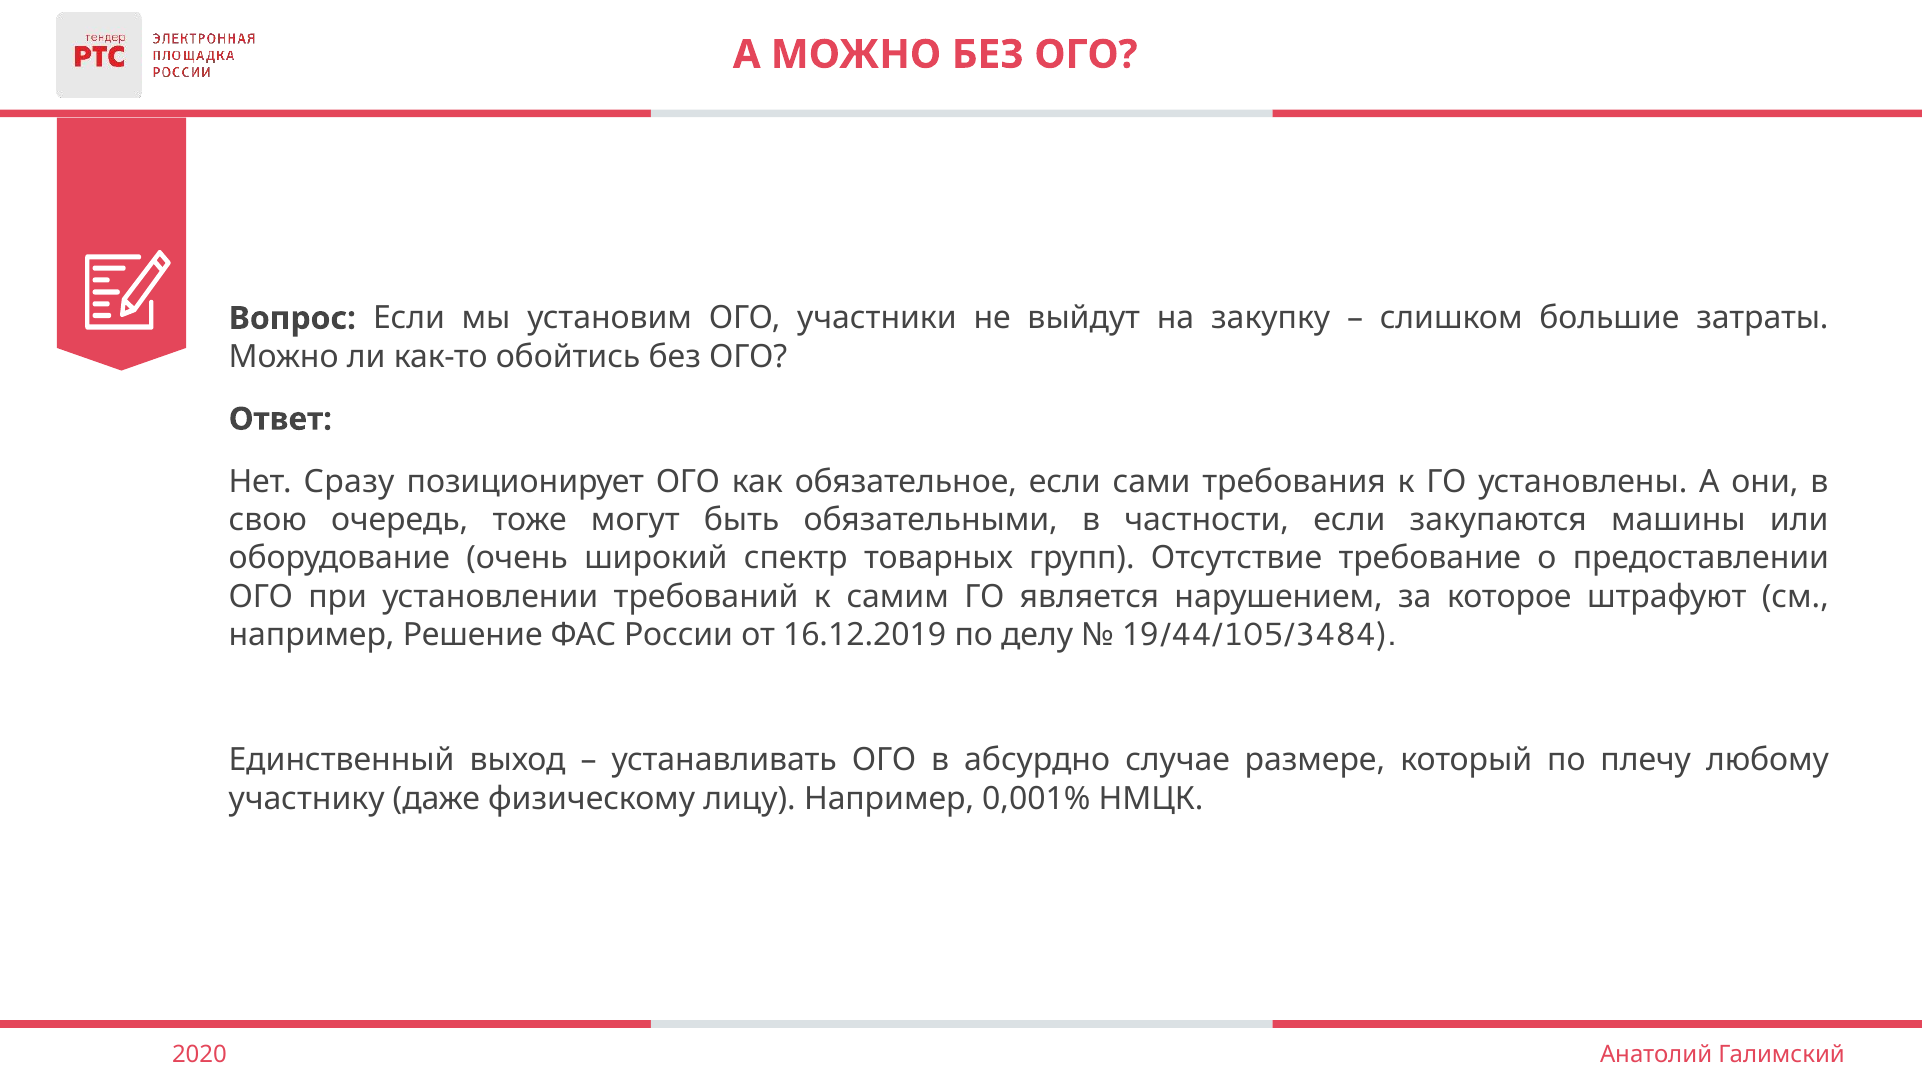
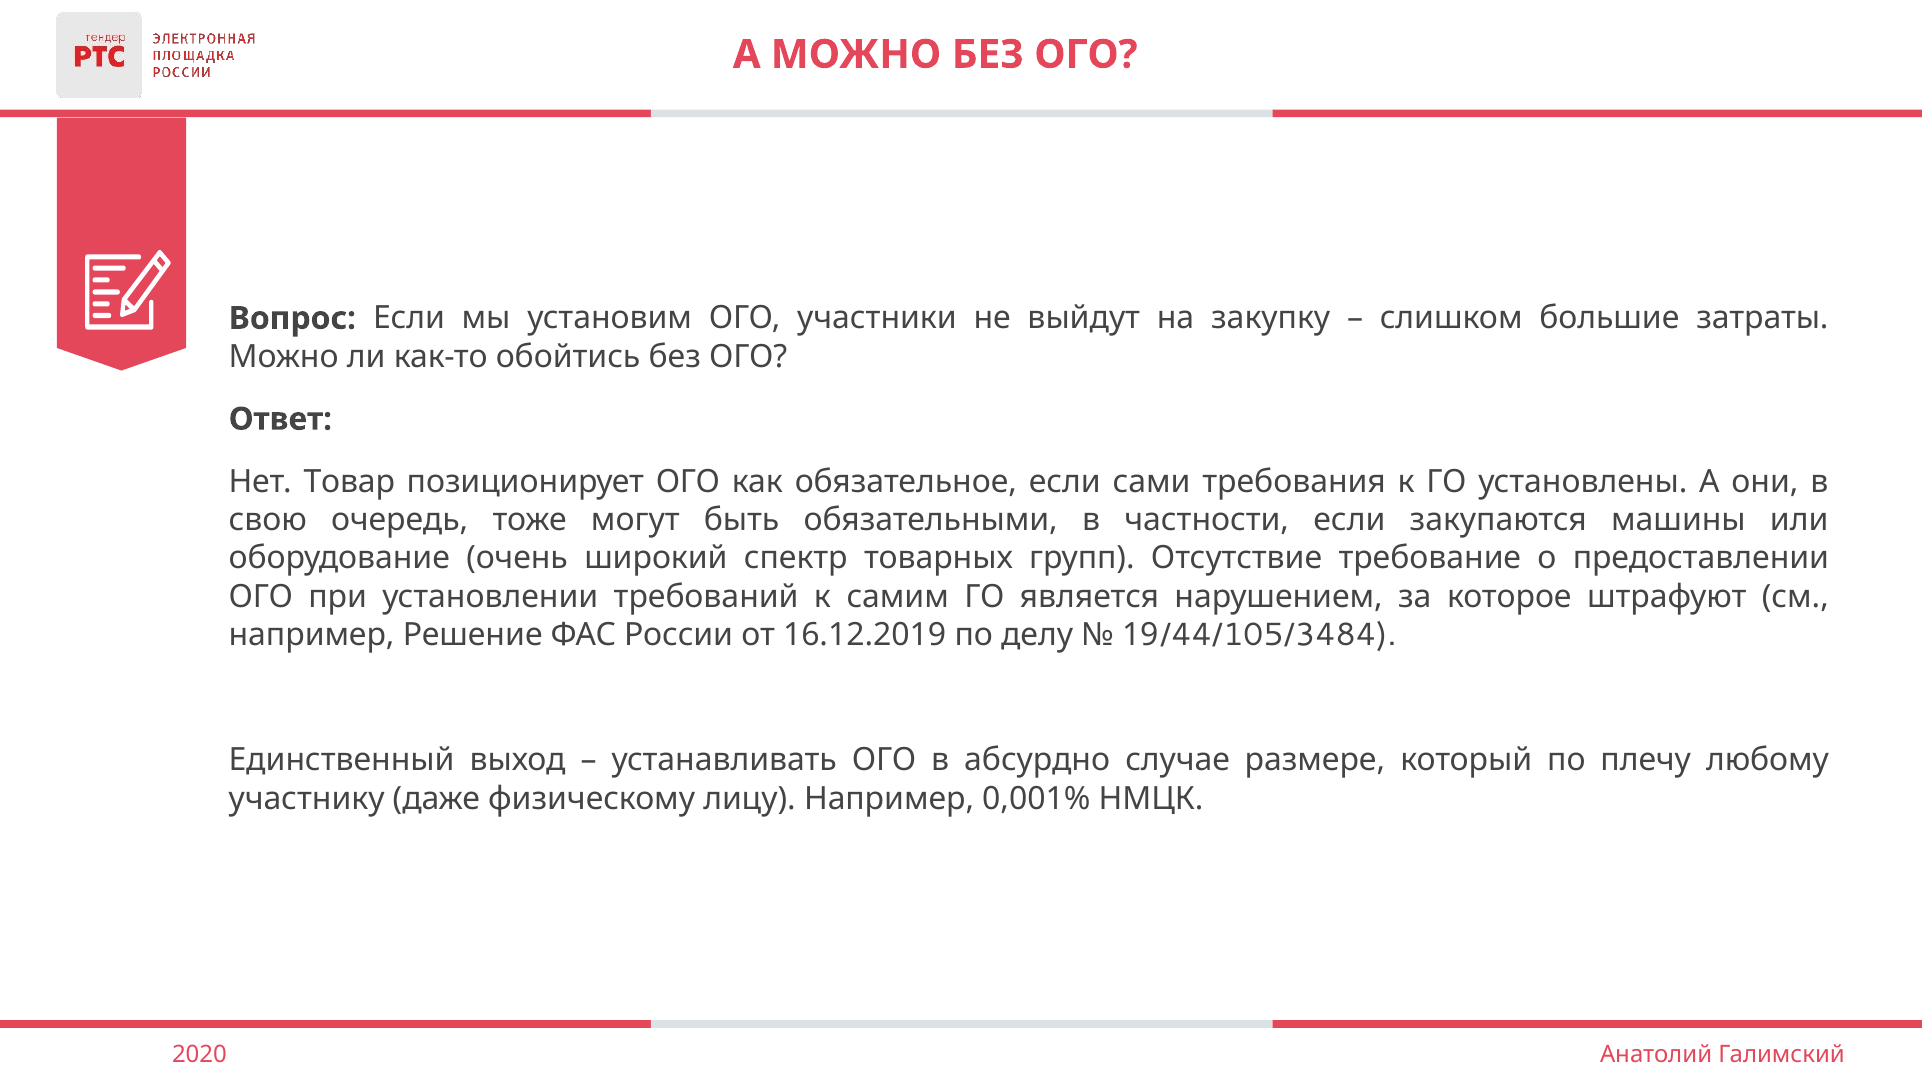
Сразу: Сразу -> Товар (349, 482)
